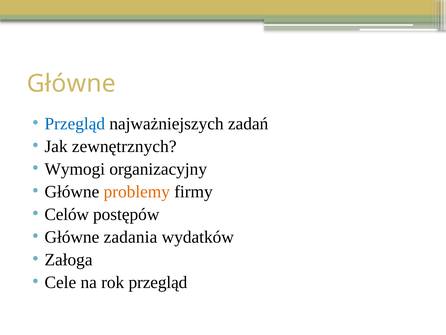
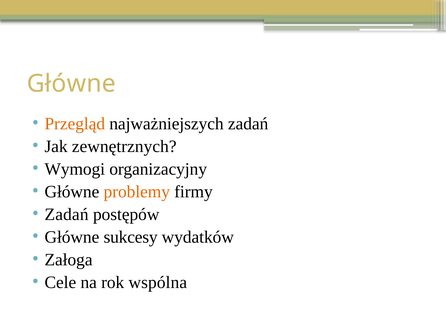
Przegląd colour: blue -> orange (75, 123)
Celów: Celów -> Zadań (67, 214)
zadania: zadania -> sukcesy (131, 237)
rok przegląd: przegląd -> wspólna (158, 282)
